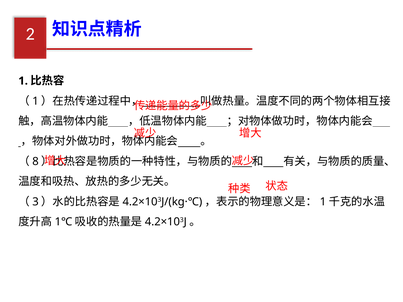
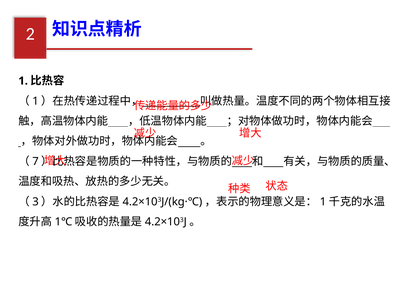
8: 8 -> 7 (35, 162)
